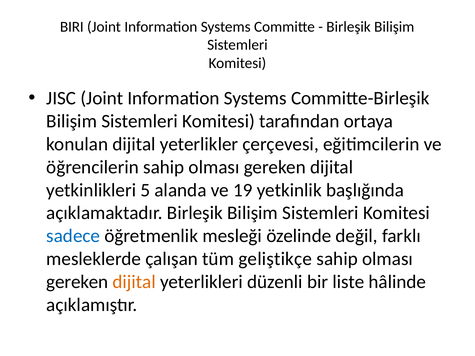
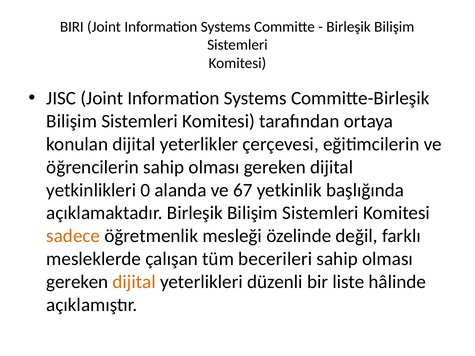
5: 5 -> 0 (145, 190)
19: 19 -> 67 (243, 190)
sadece colour: blue -> orange (73, 236)
geliştikçe: geliştikçe -> becerileri (275, 259)
